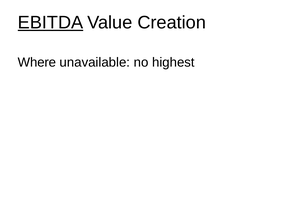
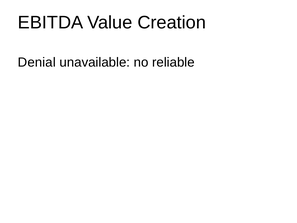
EBITDA underline: present -> none (51, 23)
Where: Where -> Denial (37, 62)
highest: highest -> reliable (173, 62)
